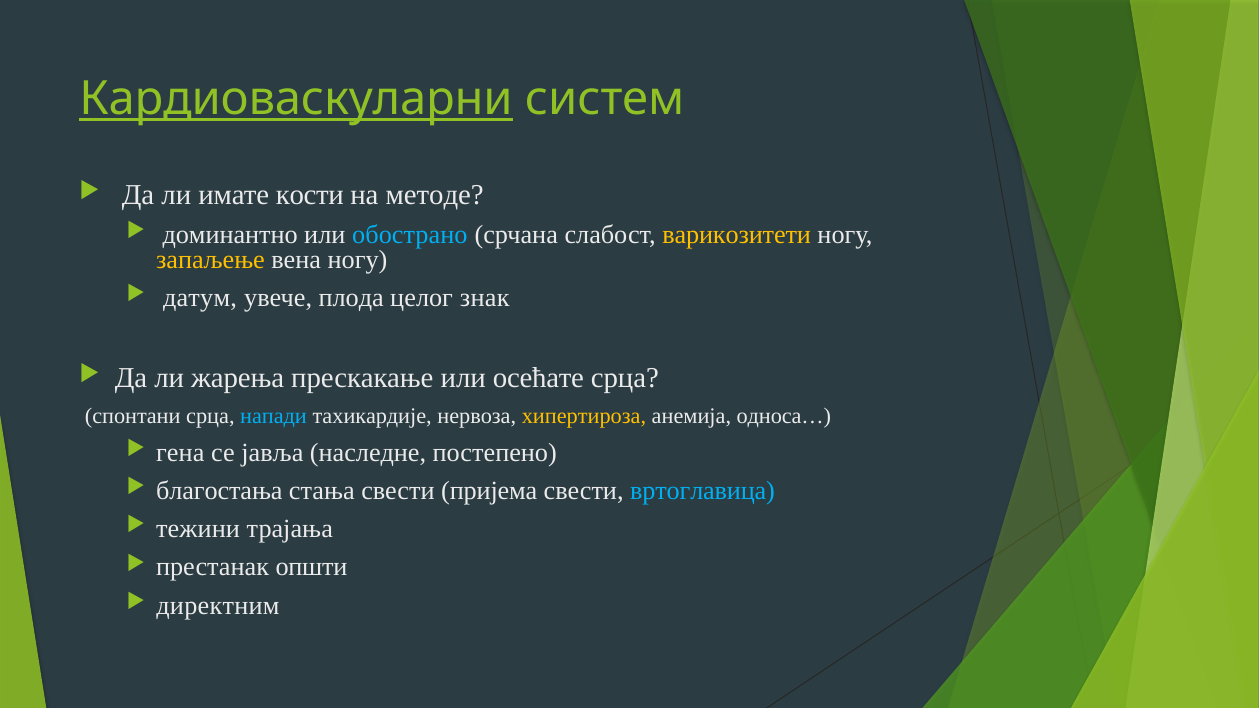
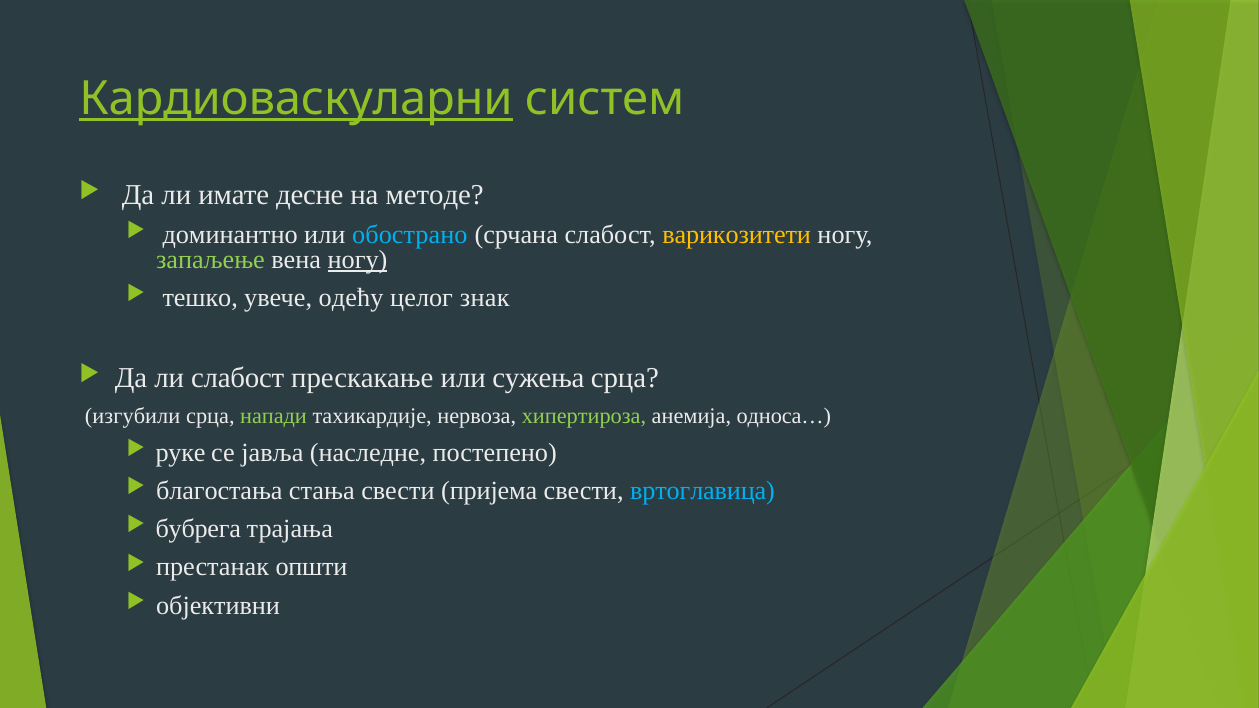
кости: кости -> десне (310, 195)
запаљење colour: yellow -> light green (210, 260)
ногу underline: none -> present (357, 260)
датум: датум -> тешко (200, 298)
плода: плода -> одећу (351, 298)
ли жарења: жарења -> слабост (238, 378)
осећате: осећате -> сужења (538, 378)
спонтани: спонтани -> изгубили (133, 416)
напади colour: light blue -> light green (274, 416)
хипертироза colour: yellow -> light green (584, 416)
гена: гена -> руке (181, 452)
тежини: тежини -> бубрега (198, 529)
директним: директним -> објективни (218, 606)
